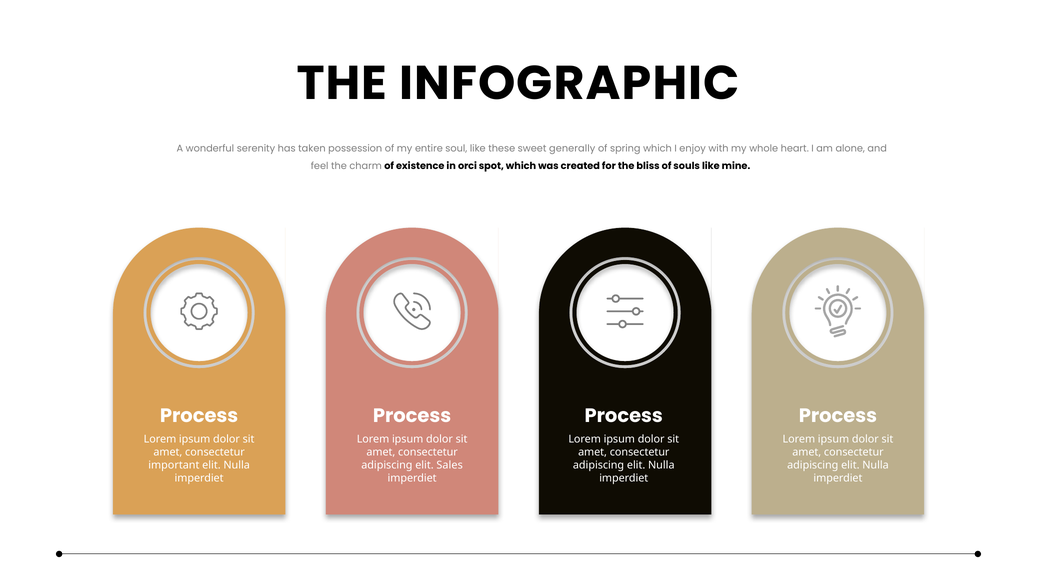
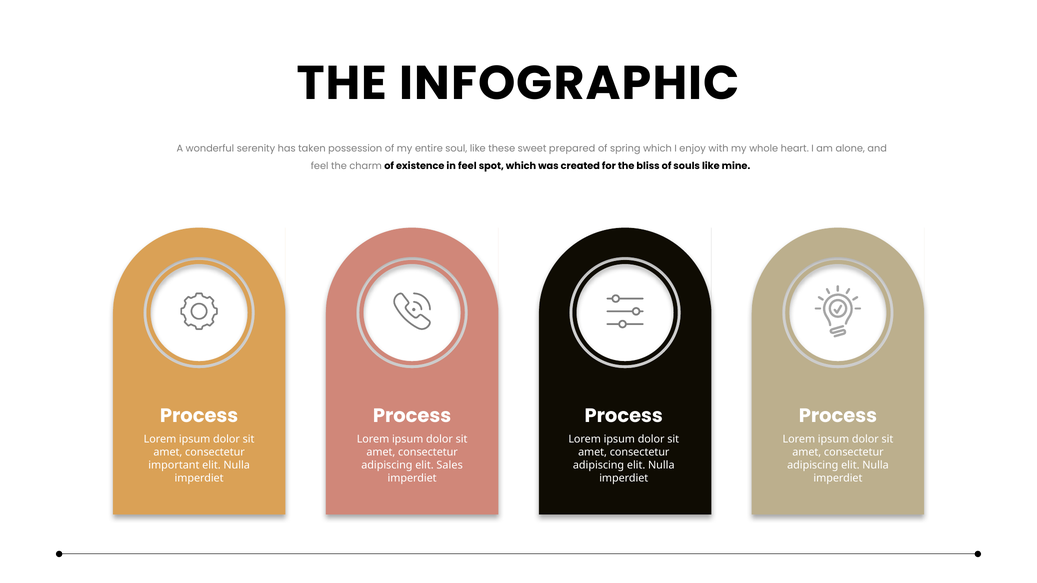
generally: generally -> prepared (572, 149)
in orci: orci -> feel (467, 166)
